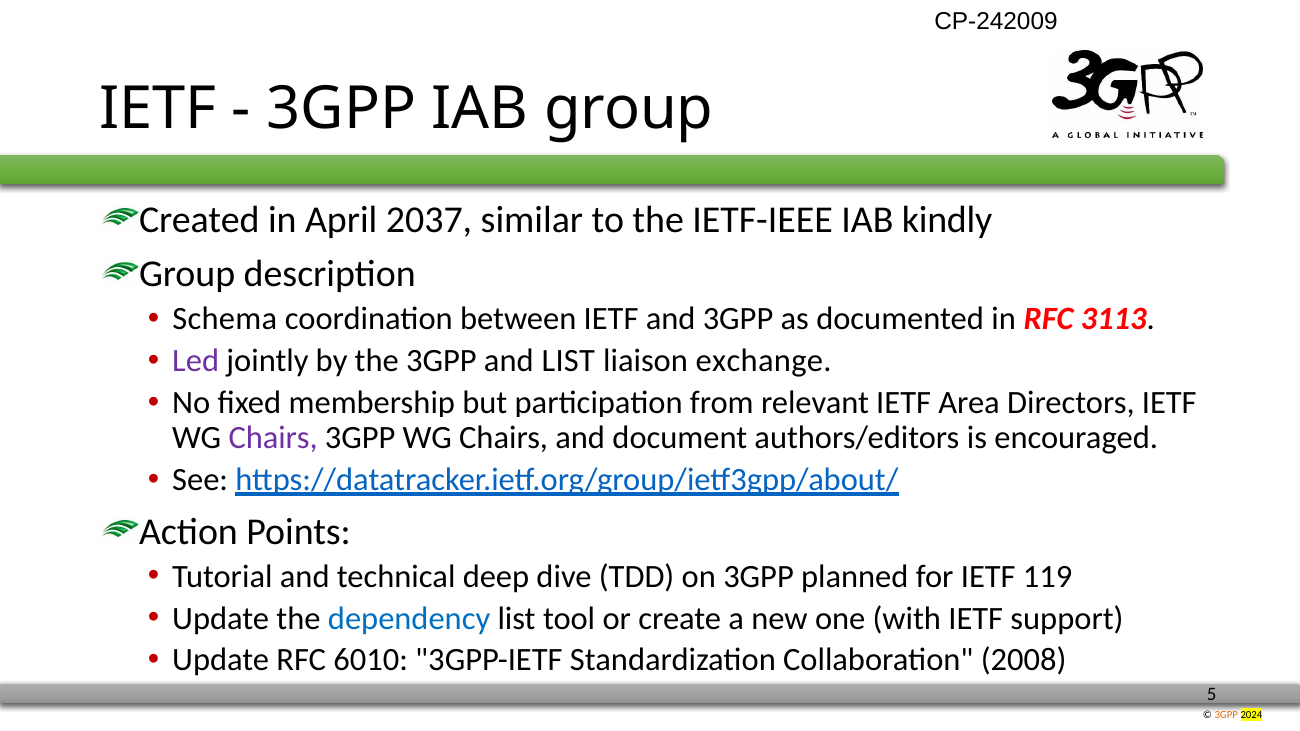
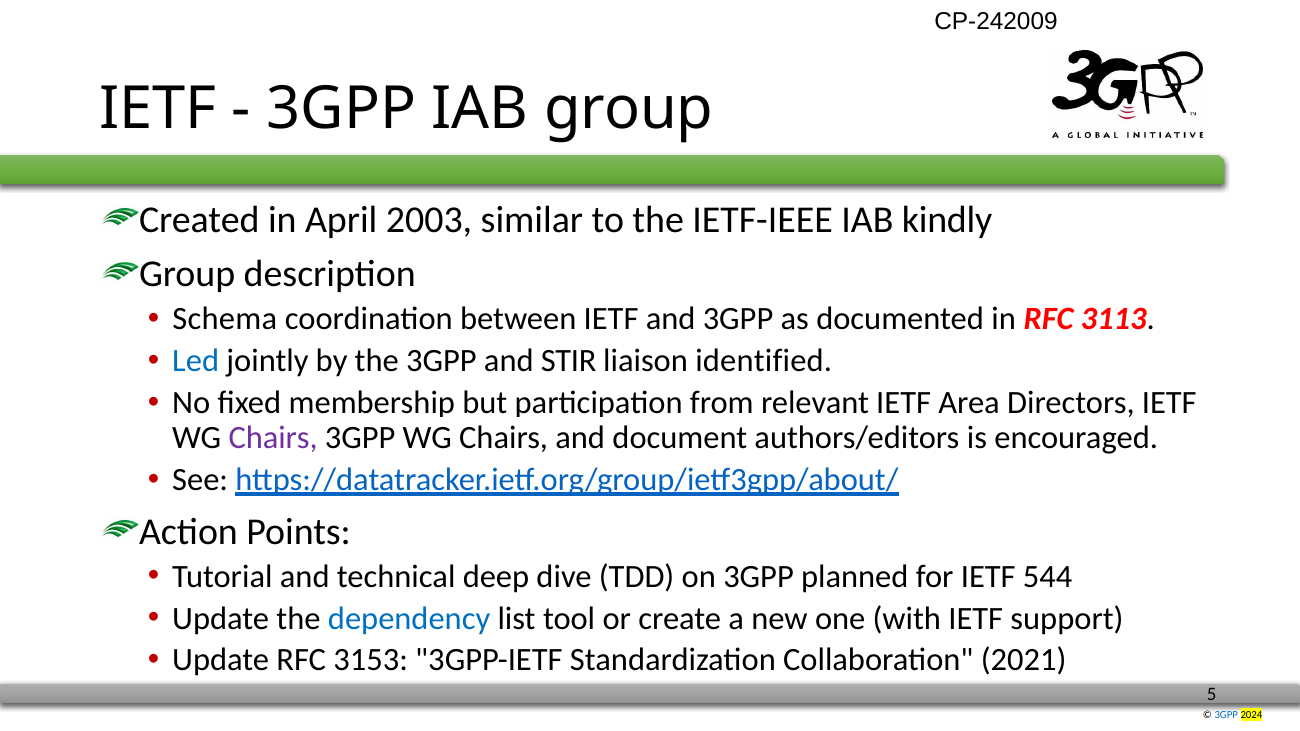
2037: 2037 -> 2003 (429, 220)
Led colour: purple -> blue (196, 361)
and LIST: LIST -> STIR (569, 361)
exchange: exchange -> identified (764, 361)
119: 119 -> 544 (1048, 577)
6010: 6010 -> 3153 (371, 660)
2008: 2008 -> 2021 (1024, 660)
3GPP colour: orange -> blue (1226, 715)
